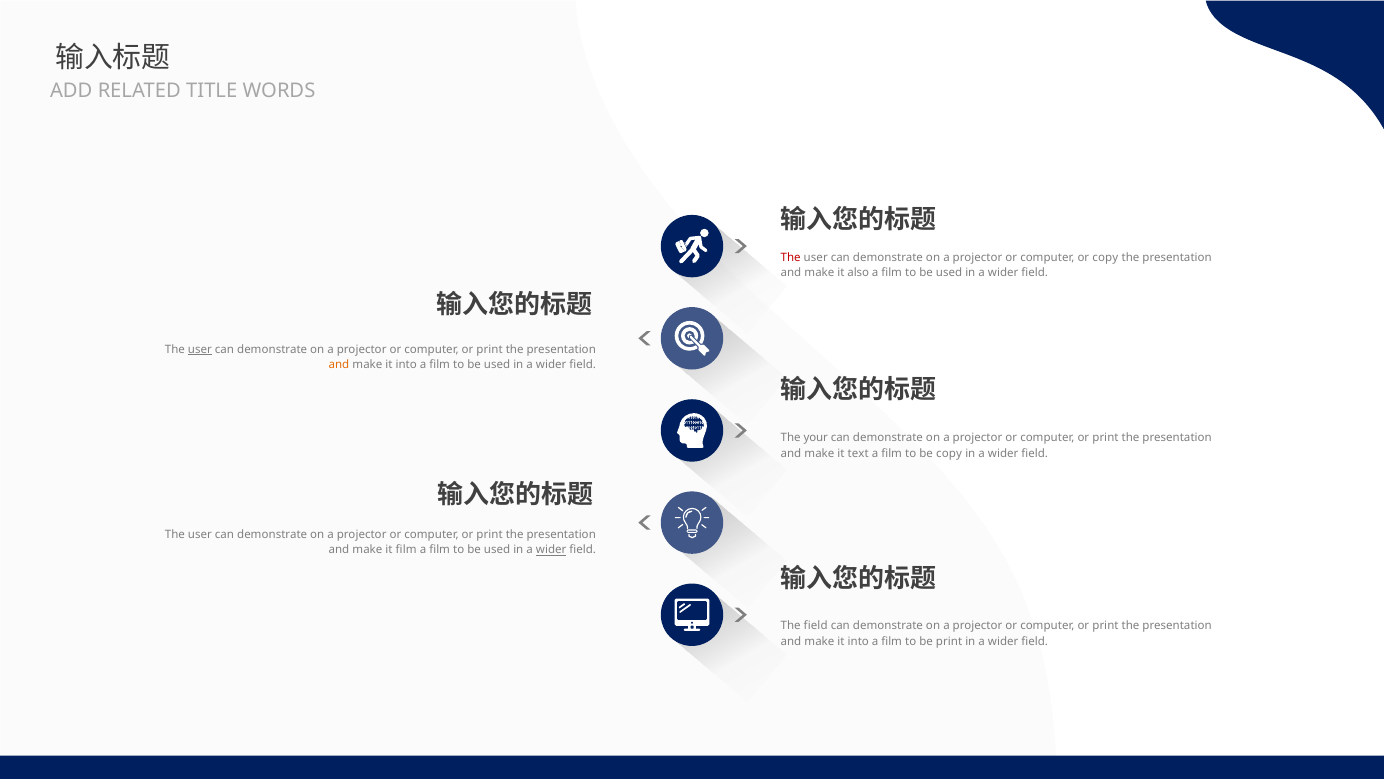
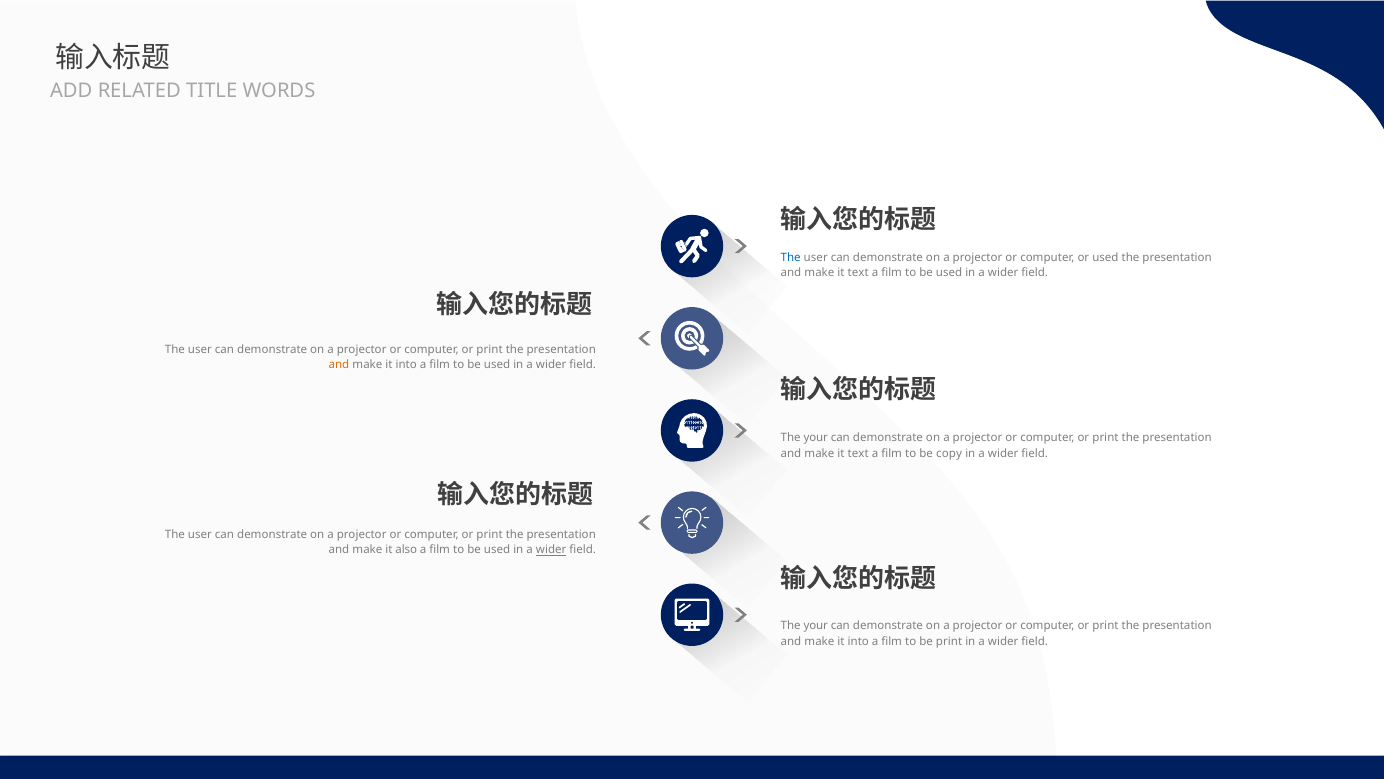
The colour: red -> blue (791, 257)
or copy: copy -> used (1105, 257)
also: also -> text (858, 273)
user underline: present -> none (200, 349)
it film: film -> also (406, 550)
field: field -> your (816, 625)
